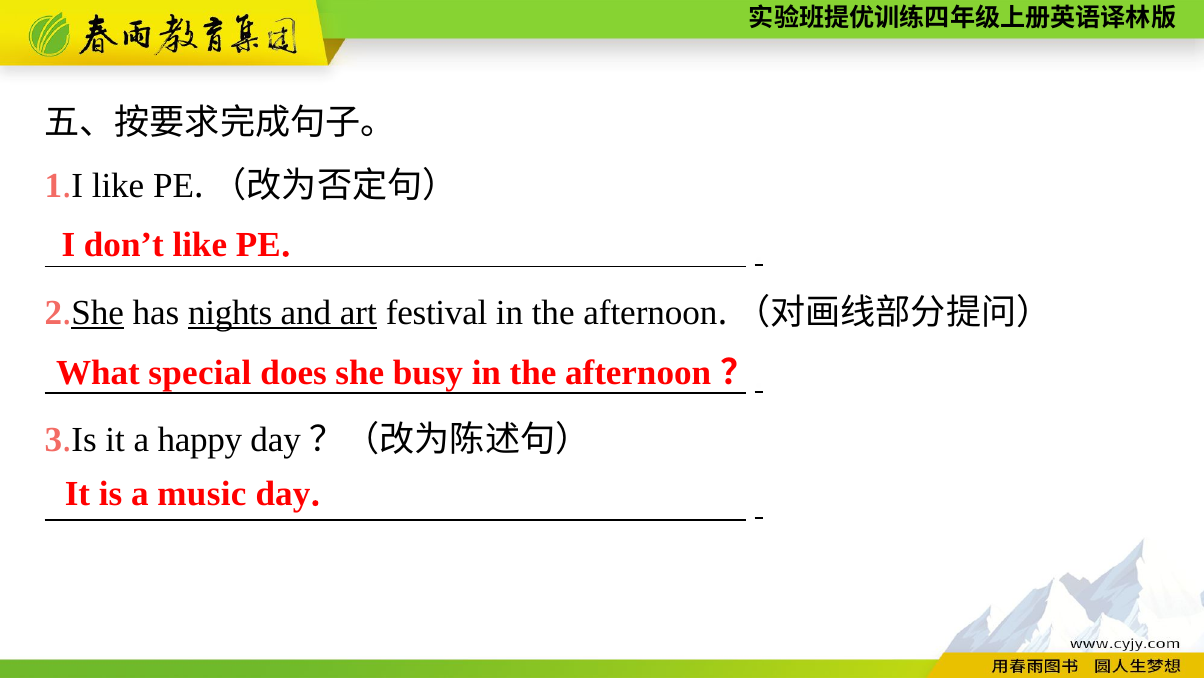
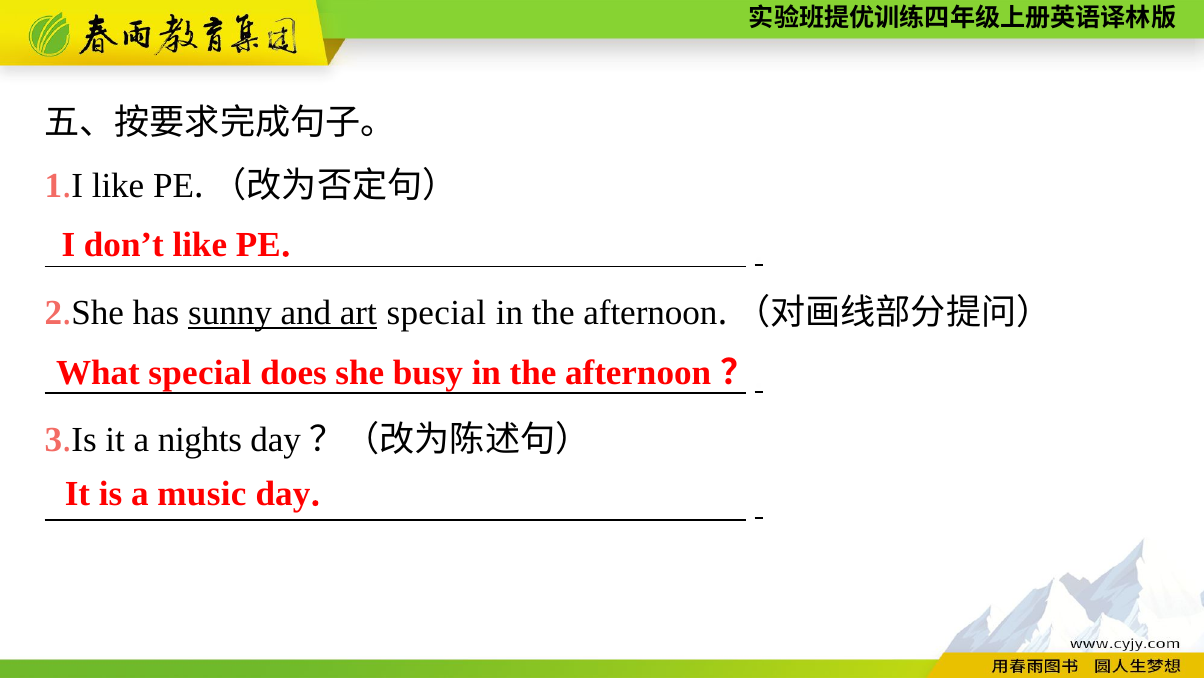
She underline: present -> none (98, 313)
nights: nights -> sunny (230, 313)
art festival: festival -> special (436, 313)
happy: happy -> nights (200, 439)
